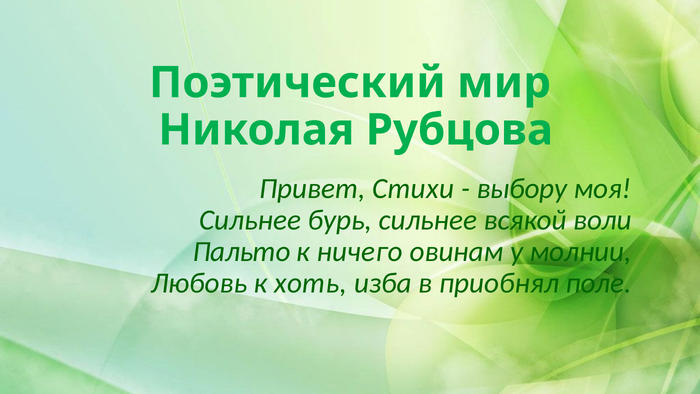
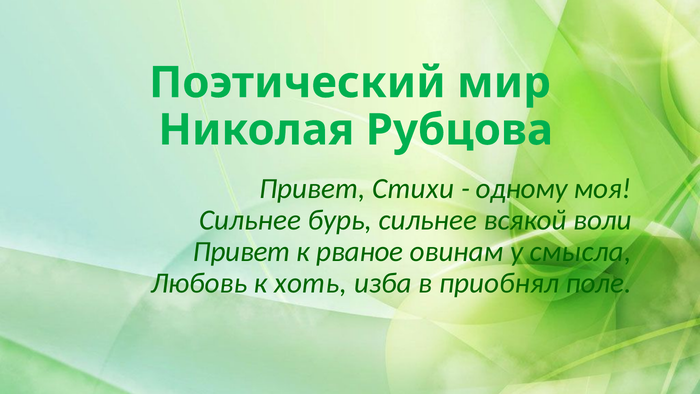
выбору: выбору -> одному (522, 189)
Пальто: Пальто -> Привет (242, 252)
ничего: ничего -> рваное (360, 252)
молнии: молнии -> смысла (581, 252)
